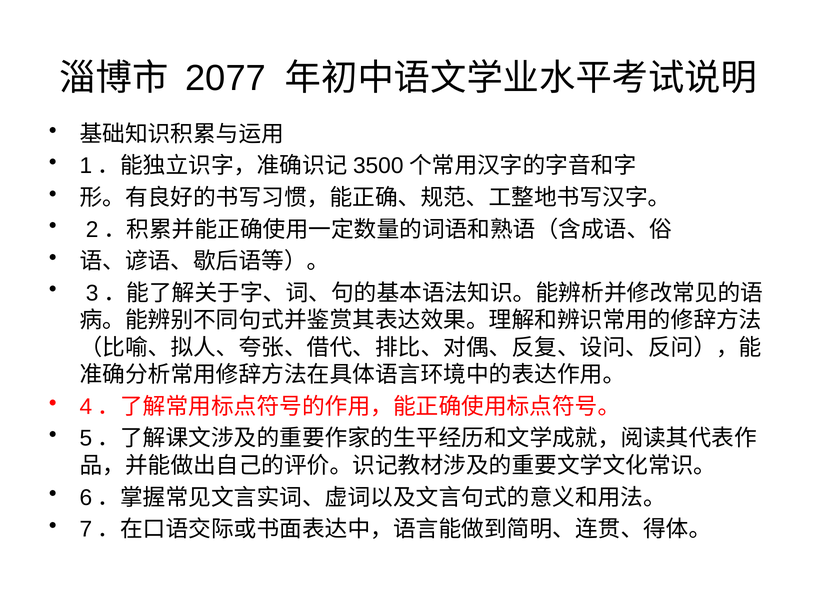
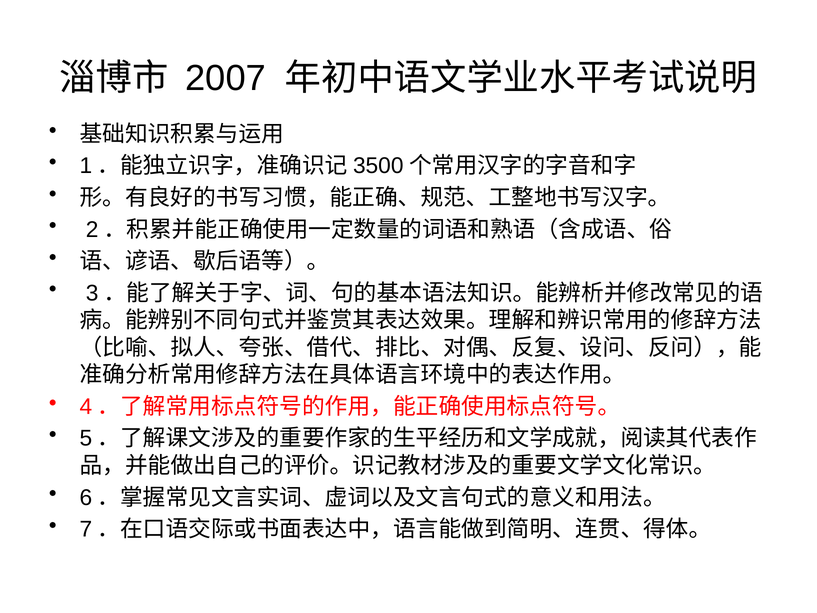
2077: 2077 -> 2007 (226, 78)
